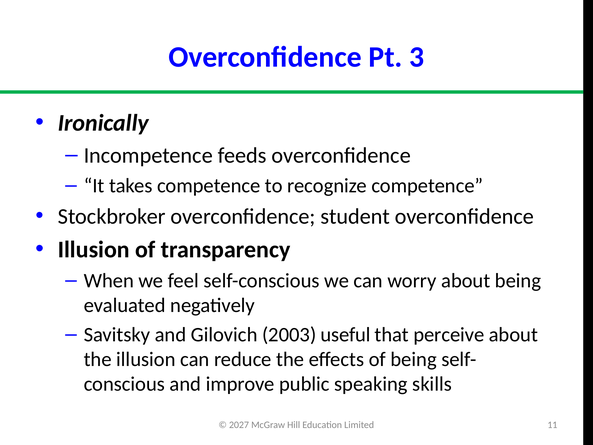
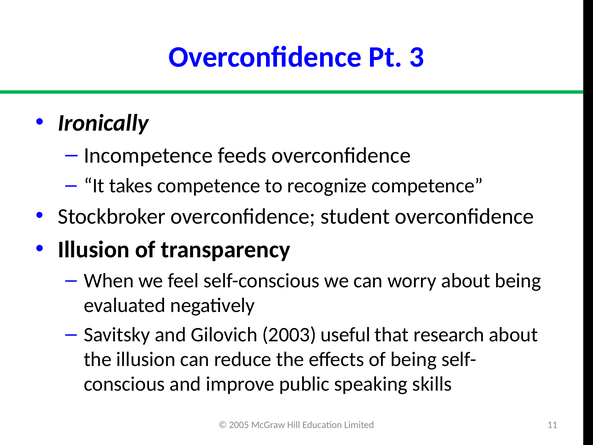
perceive: perceive -> research (449, 334)
2027: 2027 -> 2005 (239, 425)
